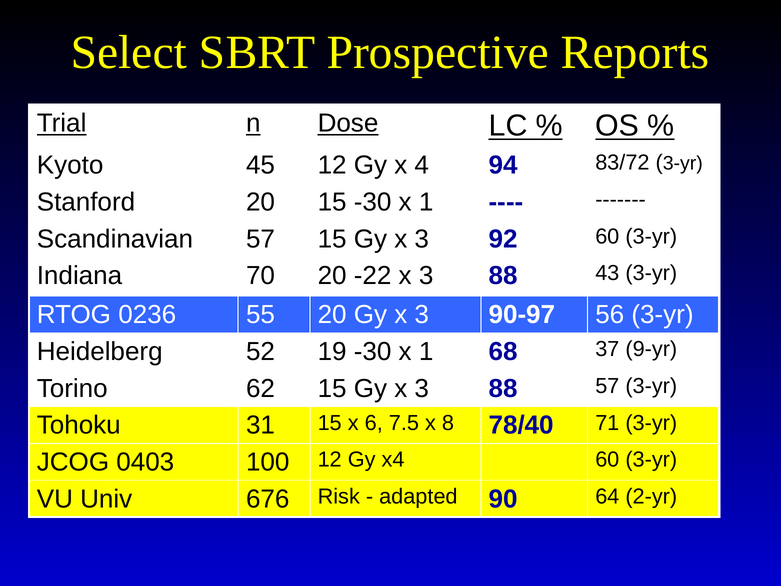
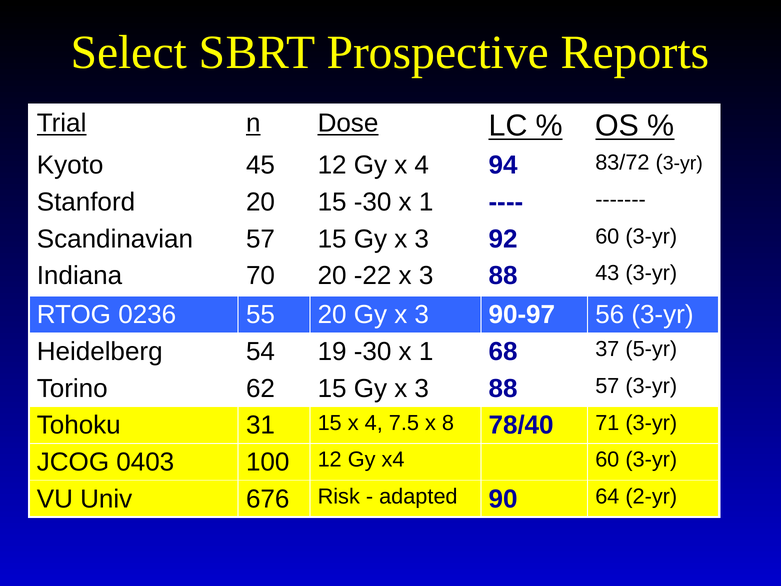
52: 52 -> 54 (260, 351)
9-yr: 9-yr -> 5-yr (651, 349)
15 x 6: 6 -> 4 (374, 423)
